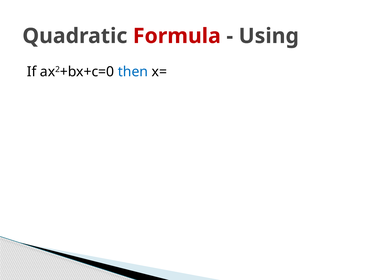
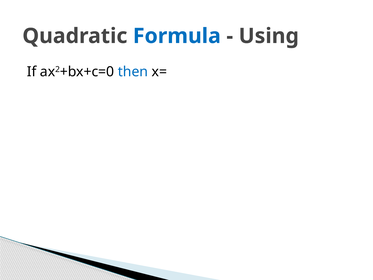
Formula colour: red -> blue (177, 36)
